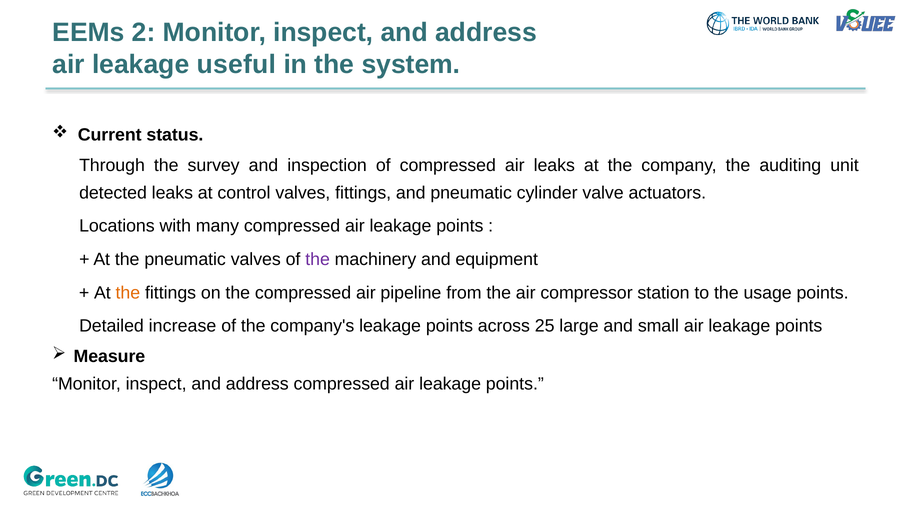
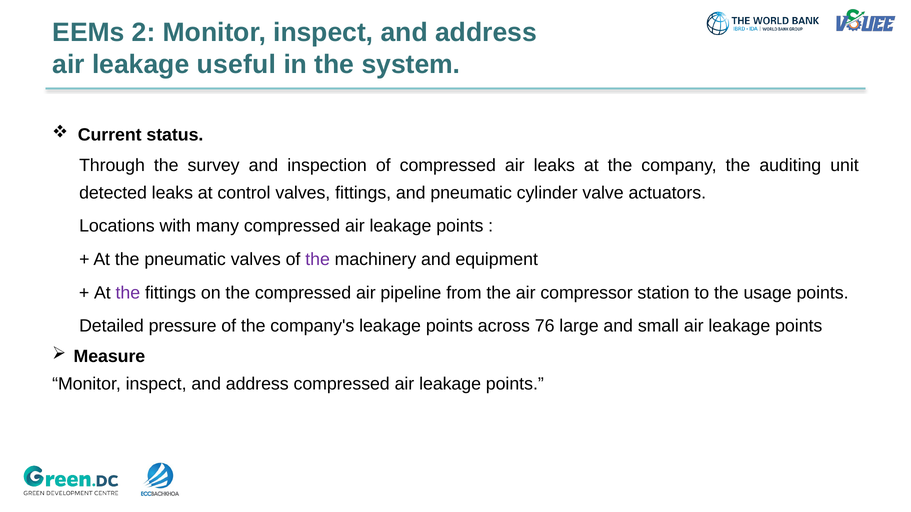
the colour: orange -> purple (128, 293)
increase: increase -> pressure (183, 326)
25: 25 -> 76 (545, 326)
